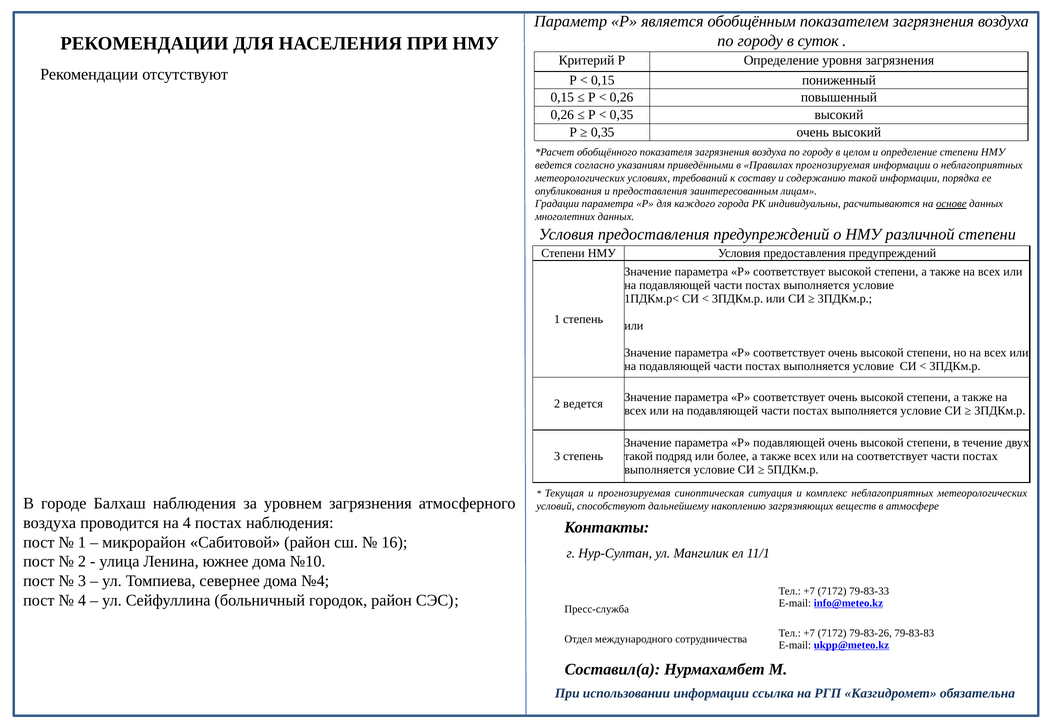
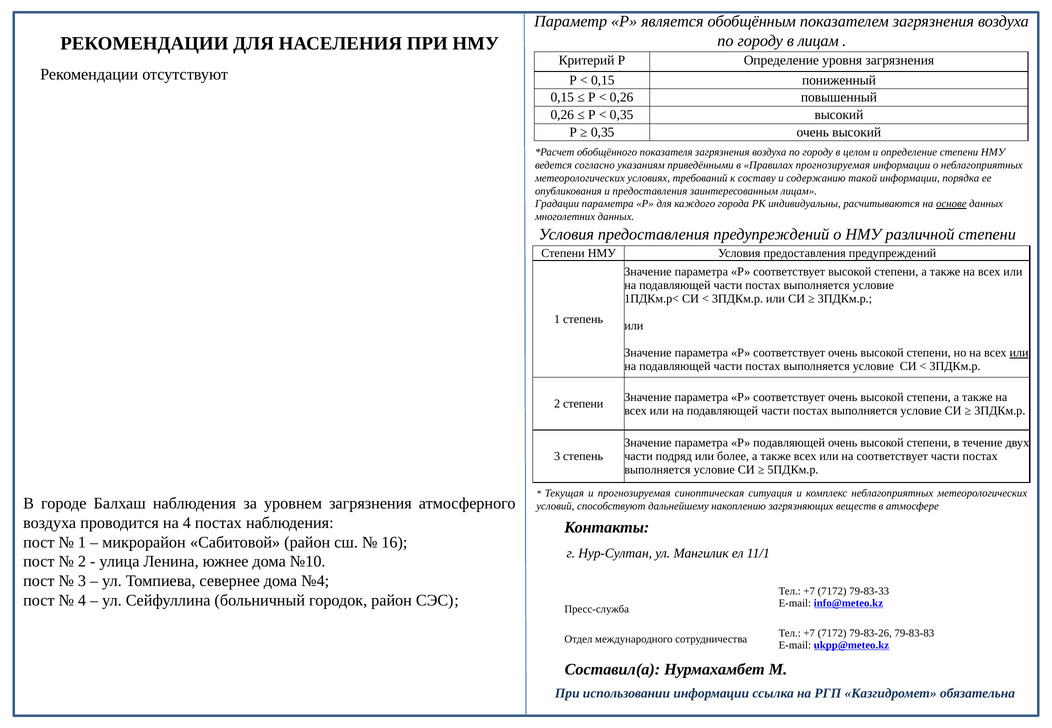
в суток: суток -> лицам (818, 41)
или underline: none -> present (1019, 353)
2 ведется: ведется -> степени (583, 404)
такой: такой -> части (639, 457)
